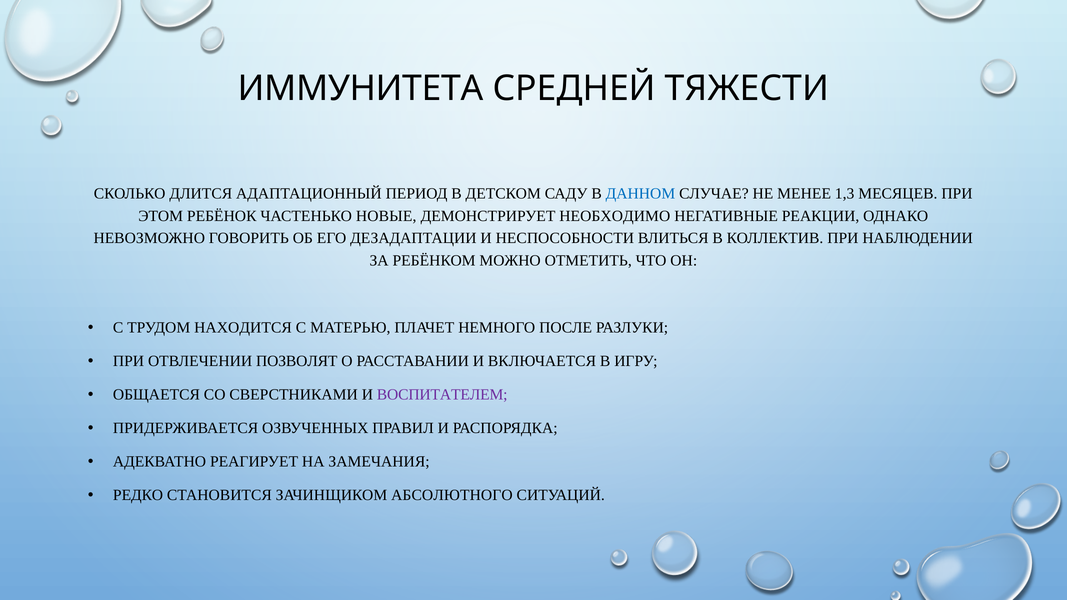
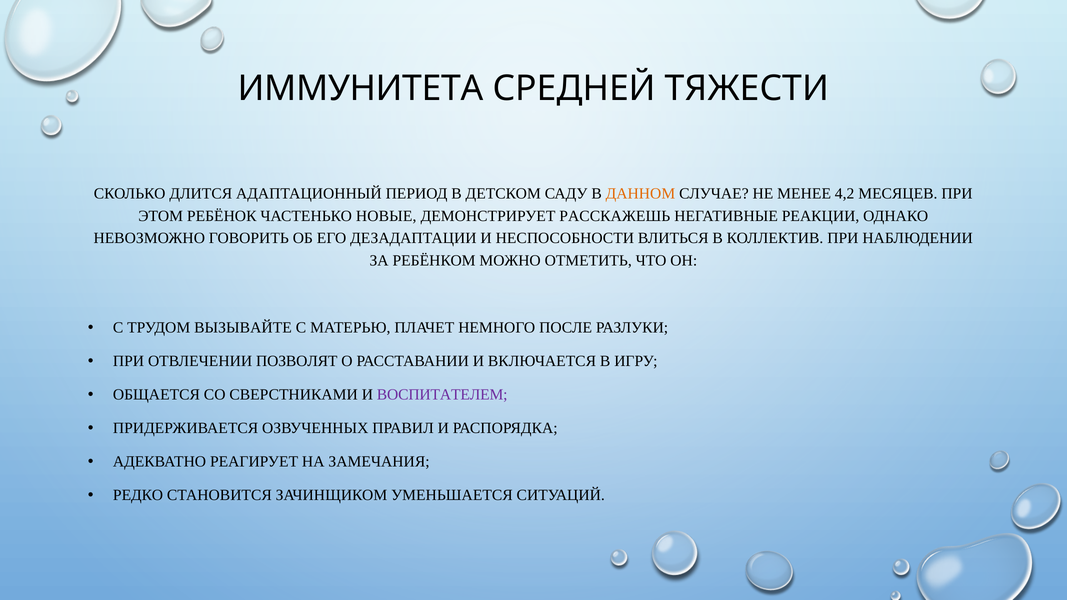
ДАННОМ colour: blue -> orange (640, 194)
1,3: 1,3 -> 4,2 (845, 194)
НЕОБХОДИМО: НЕОБХОДИМО -> РАССКАЖЕШЬ (615, 216)
НАХОДИТСЯ: НАХОДИТСЯ -> ВЫЗЫВАЙТЕ (243, 328)
АБСОЛЮТНОГО: АБСОЛЮТНОГО -> УМЕНЬШАЕТСЯ (452, 495)
